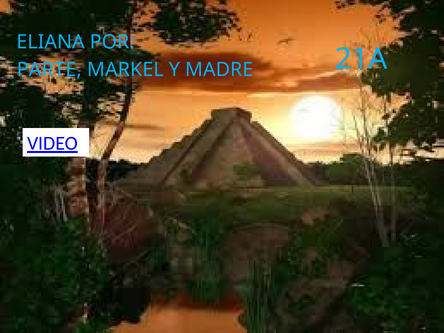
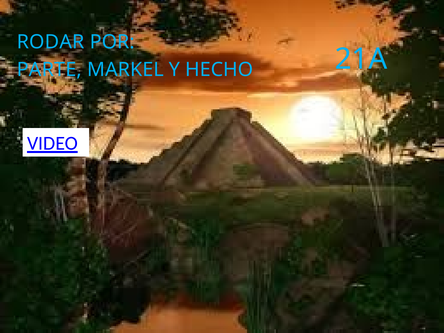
ELIANA: ELIANA -> RODAR (51, 42)
MADRE: MADRE -> HECHO (219, 70)
